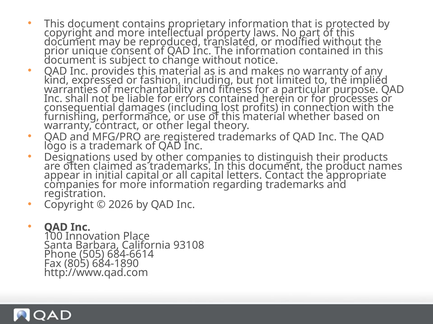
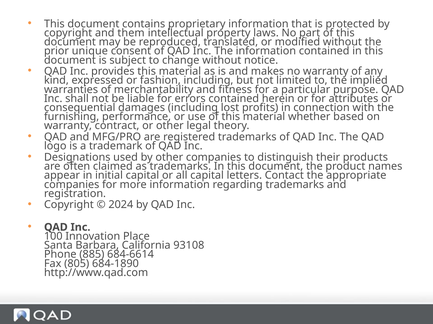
and more: more -> them (131, 33)
processes: processes -> attributes (353, 99)
2026: 2026 -> 2024 (121, 205)
505: 505 -> 885 (92, 255)
